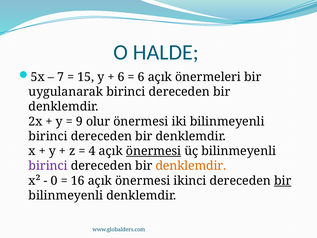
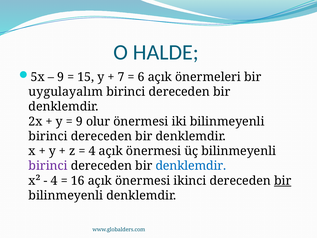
7: 7 -> 9 (61, 77)
6: 6 -> 7 (121, 77)
uygulanarak: uygulanarak -> uygulayalım (66, 92)
önermesi underline: present -> none (154, 151)
denklemdir colour: orange -> blue (191, 166)
0: 0 -> 4 (54, 181)
